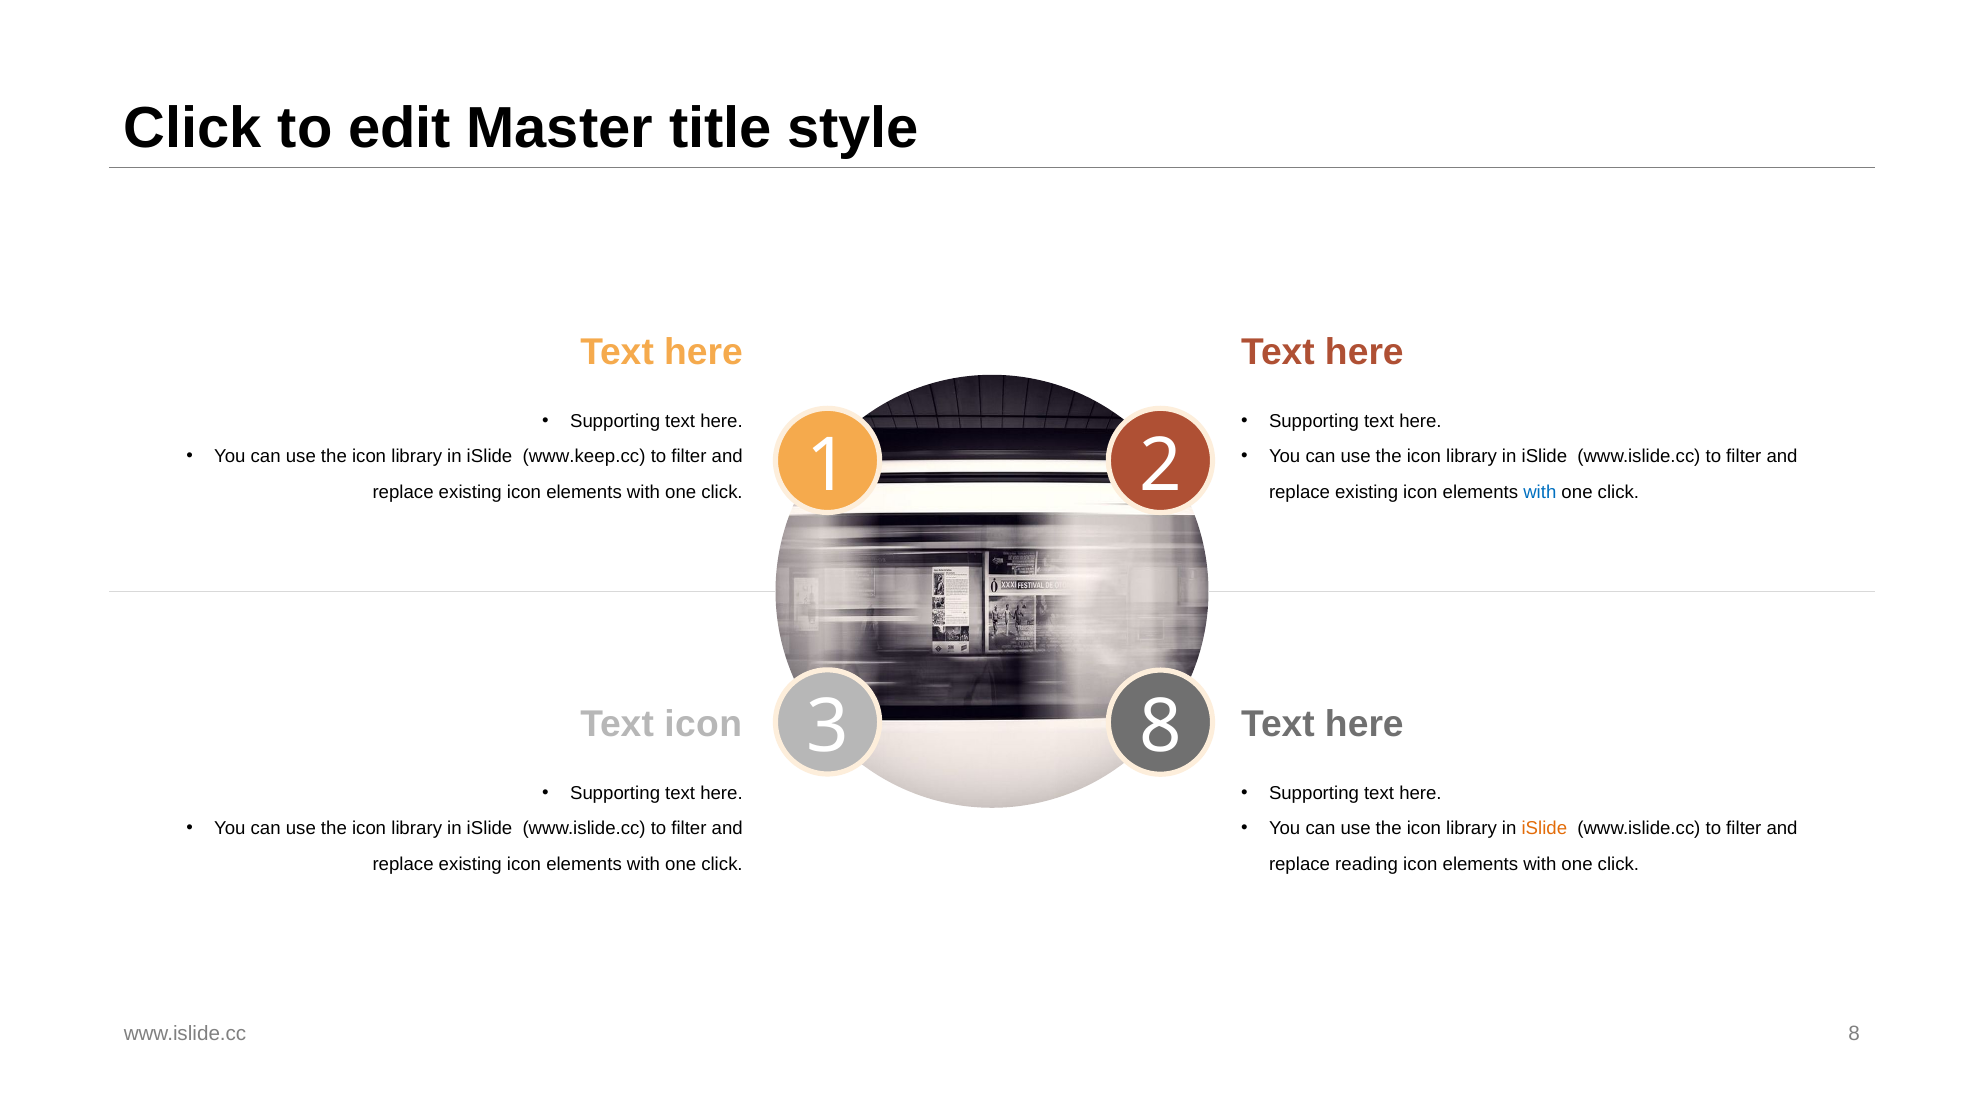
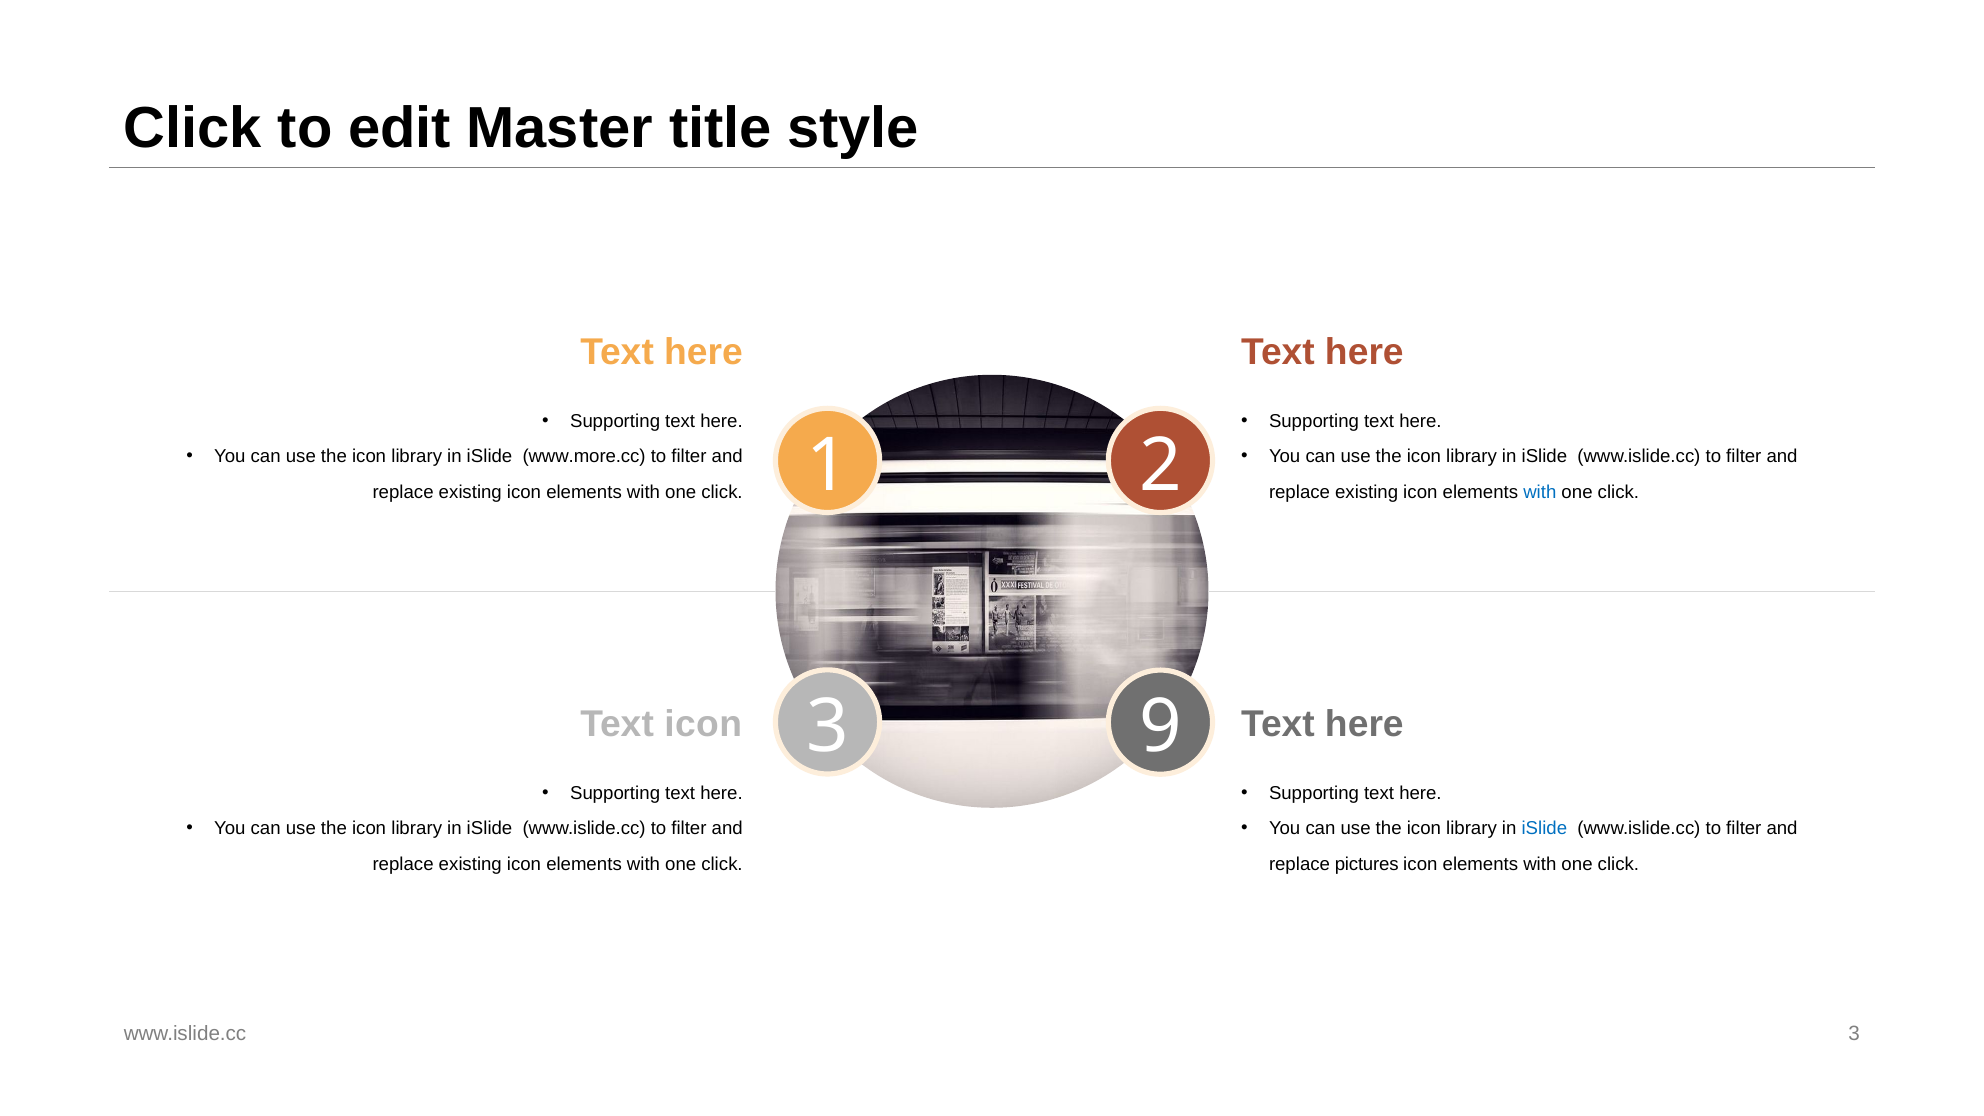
www.keep.cc: www.keep.cc -> www.more.cc (584, 457)
3 8: 8 -> 9 (1160, 727)
iSlide colour: orange -> blue (1544, 829)
reading: reading -> pictures (1367, 864)
www.islide.cc 8: 8 -> 3 (1854, 1034)
